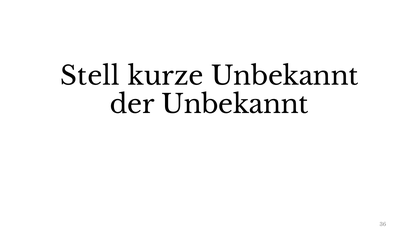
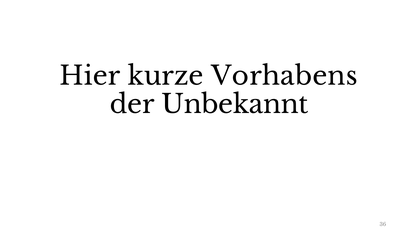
Stell: Stell -> Hier (90, 76)
kurze Unbekannt: Unbekannt -> Vorhabens (285, 76)
